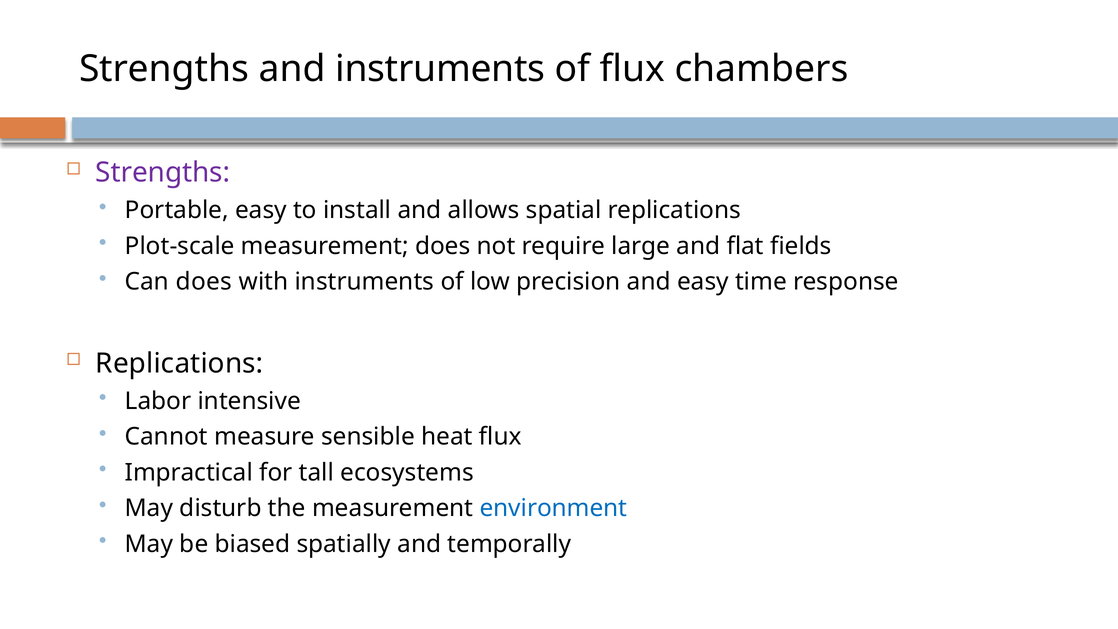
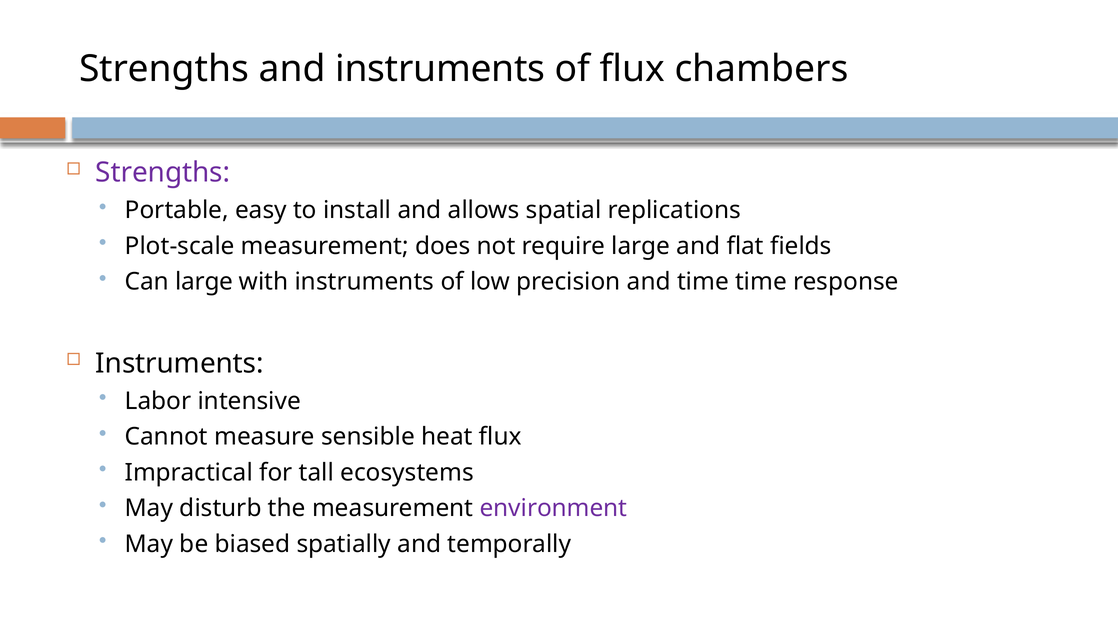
Can does: does -> large (204, 282)
and easy: easy -> time (703, 282)
Replications: Replications -> Instruments (180, 363)
environment colour: blue -> purple (553, 508)
